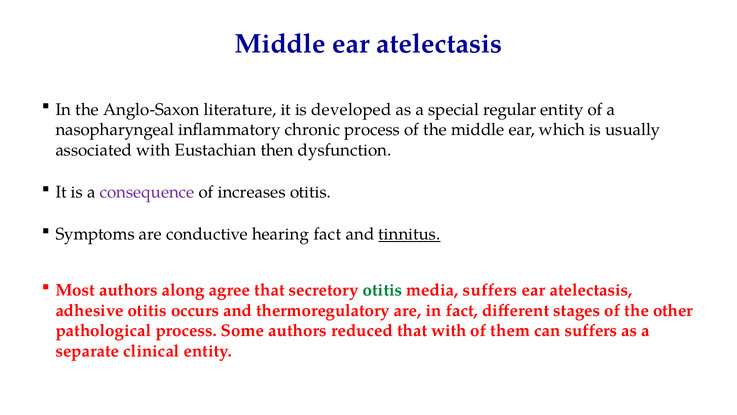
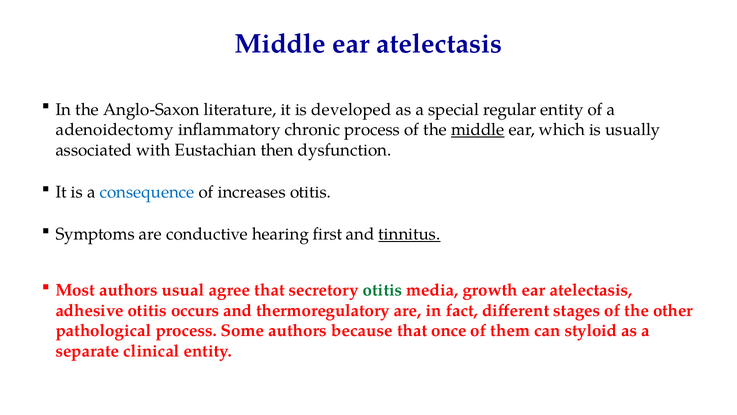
nasopharyngeal: nasopharyngeal -> adenoidectomy (115, 130)
middle underline: none -> present (478, 130)
consequence colour: purple -> blue (147, 192)
hearing fact: fact -> first (327, 234)
along: along -> usual (183, 290)
media suffers: suffers -> growth (490, 290)
reduced: reduced -> because (362, 331)
that with: with -> once (449, 331)
can suffers: suffers -> styloid (591, 331)
